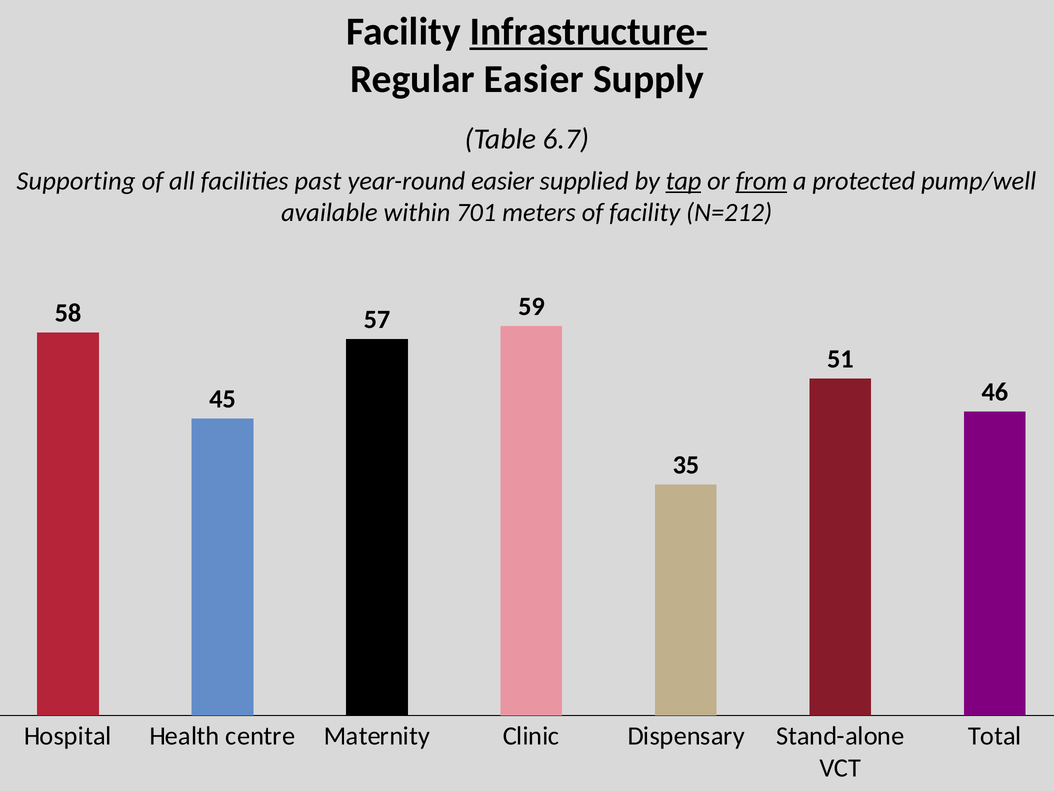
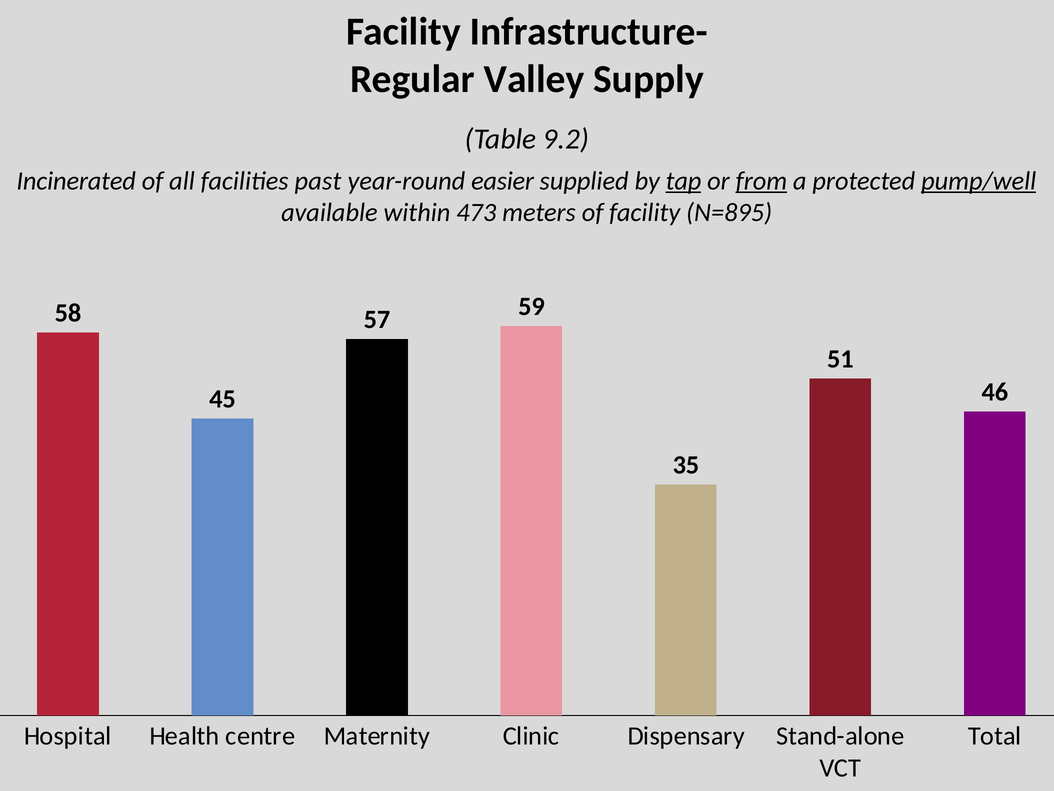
Infrastructure- underline: present -> none (589, 32)
Regular Easier: Easier -> Valley (534, 79)
6.7: 6.7 -> 9.2 (566, 139)
Supporting: Supporting -> Incinerated (76, 181)
pump/well underline: none -> present (979, 181)
701: 701 -> 473 (476, 213)
N=212: N=212 -> N=895 (729, 213)
